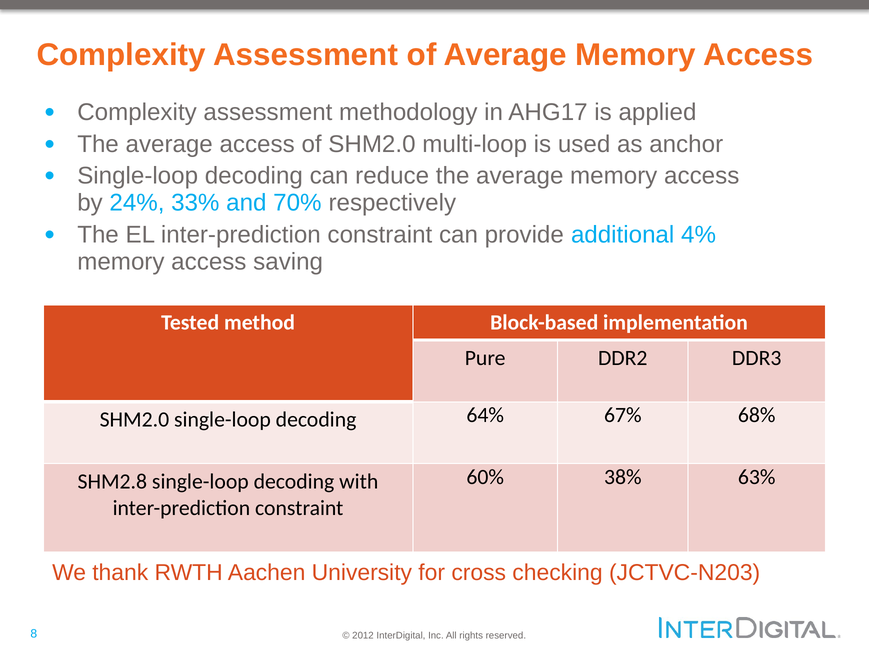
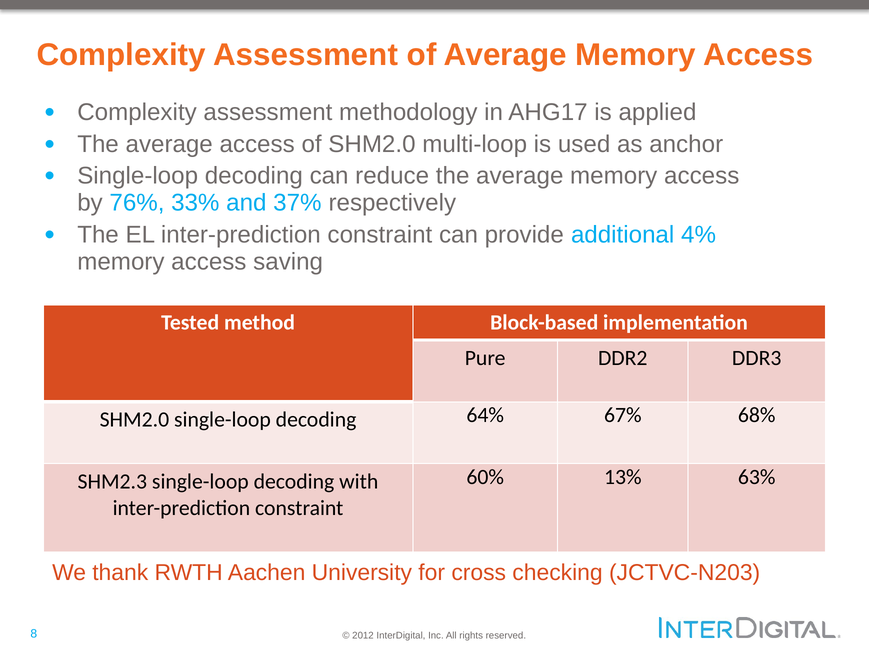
24%: 24% -> 76% (137, 203)
70%: 70% -> 37% (297, 203)
38%: 38% -> 13% (623, 477)
SHM2.8: SHM2.8 -> SHM2.3 (112, 481)
